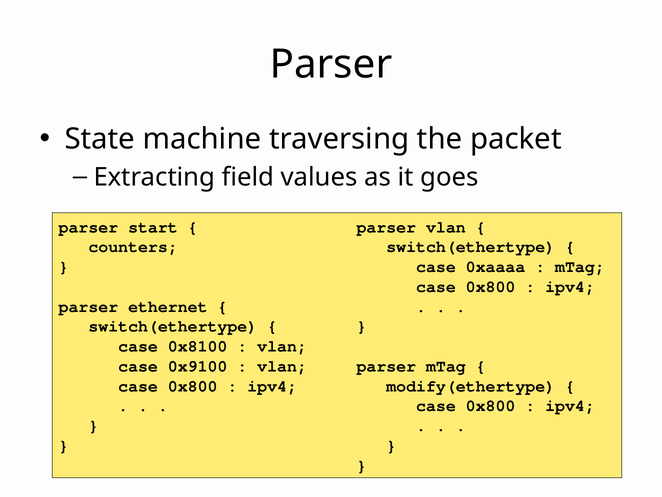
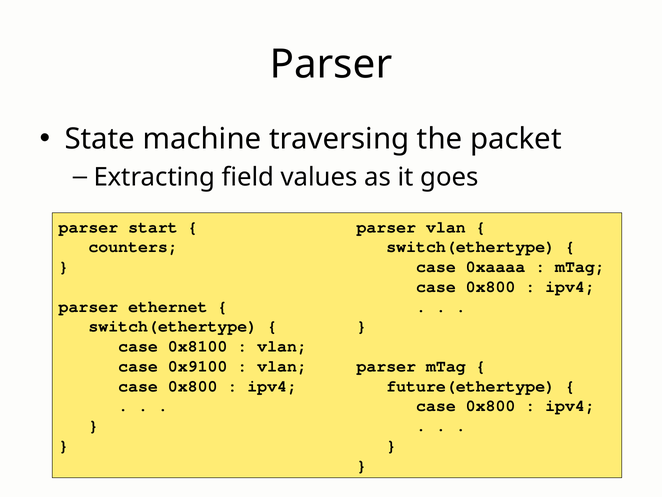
modify(ethertype: modify(ethertype -> future(ethertype (471, 386)
